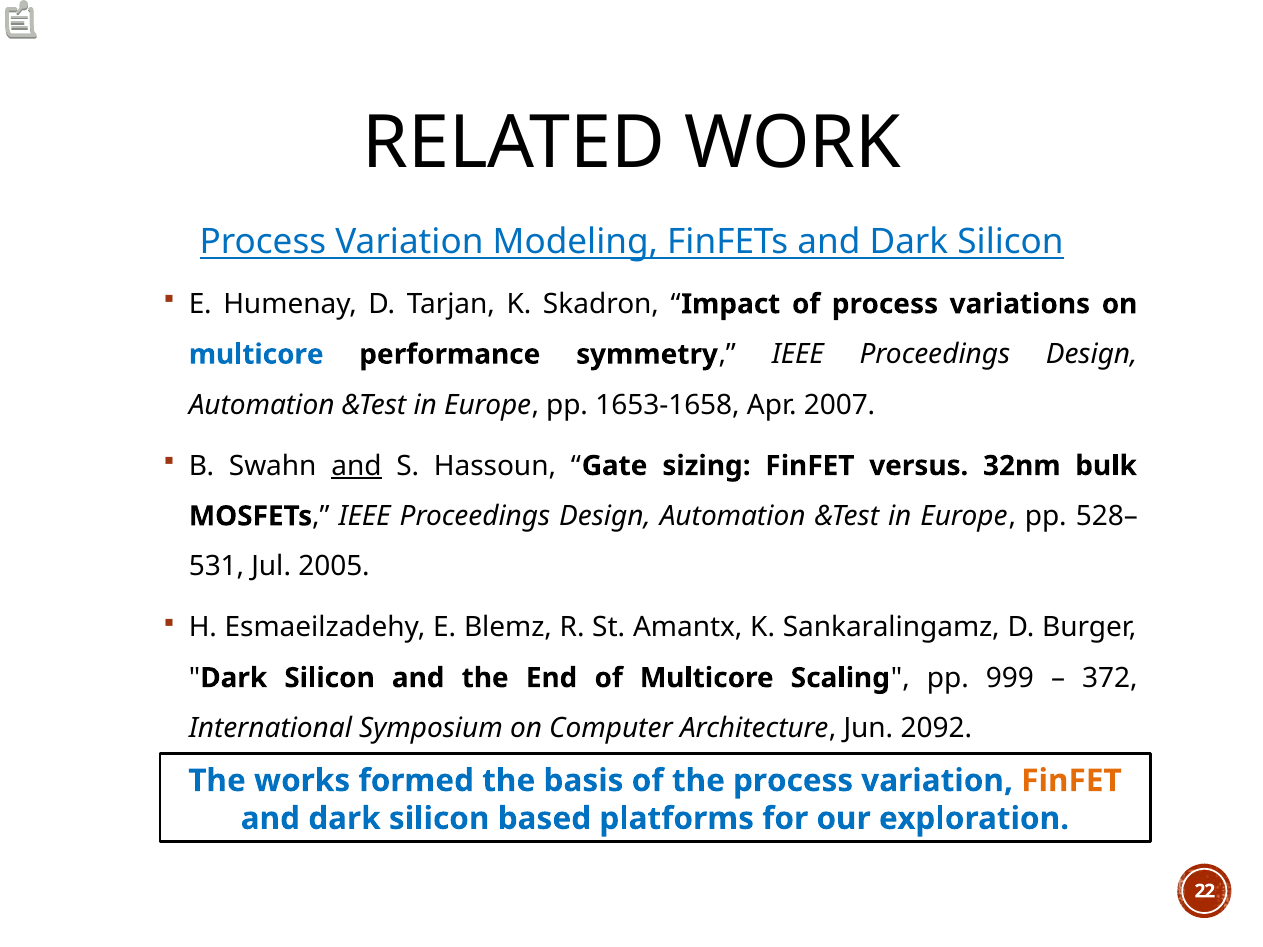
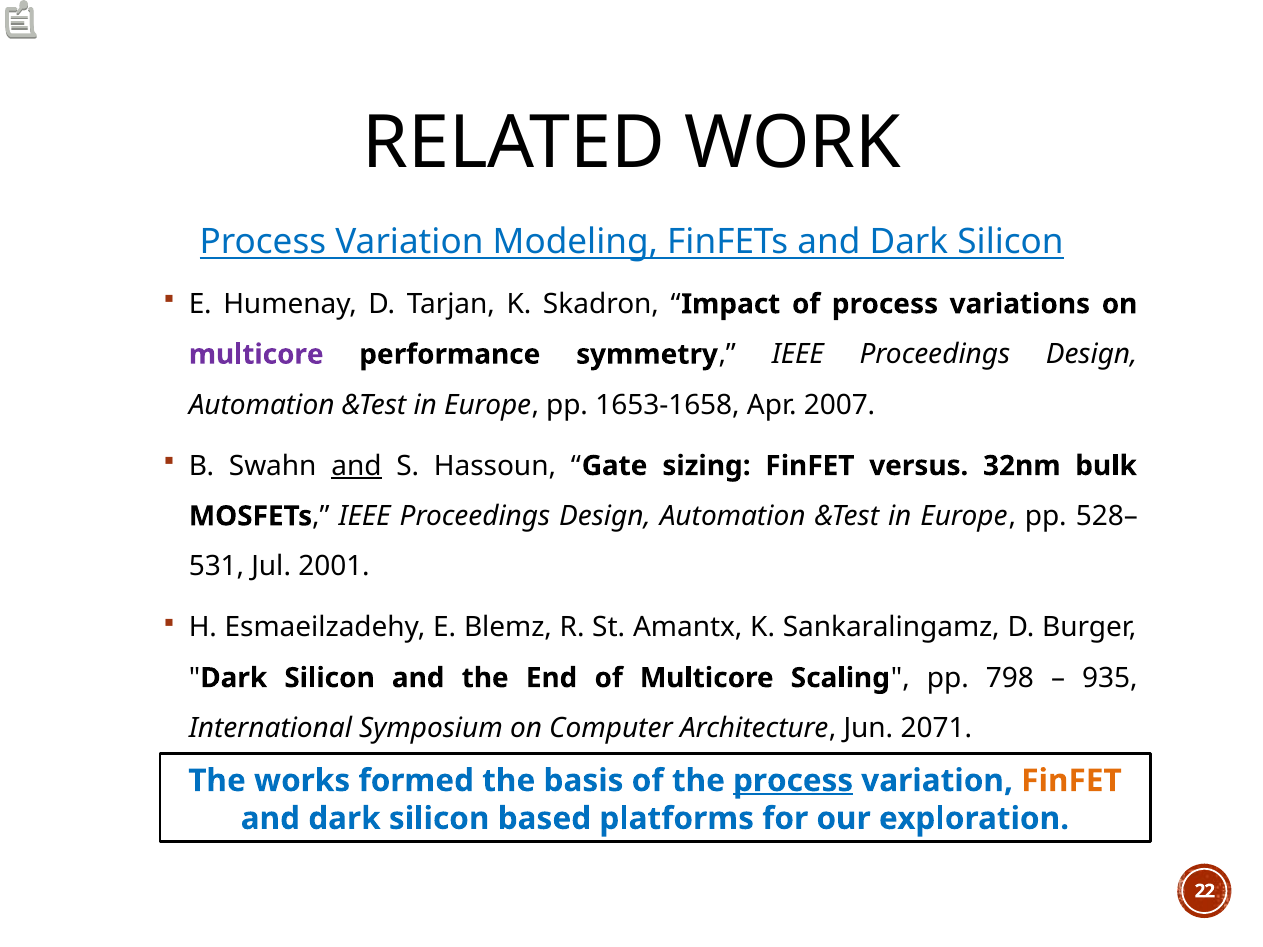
multicore colour: blue -> purple (256, 355)
2005: 2005 -> 2001 (334, 567)
999: 999 -> 798 (1010, 678)
372: 372 -> 935 (1110, 678)
2092: 2092 -> 2071 (936, 729)
process underline: none -> present (793, 781)
